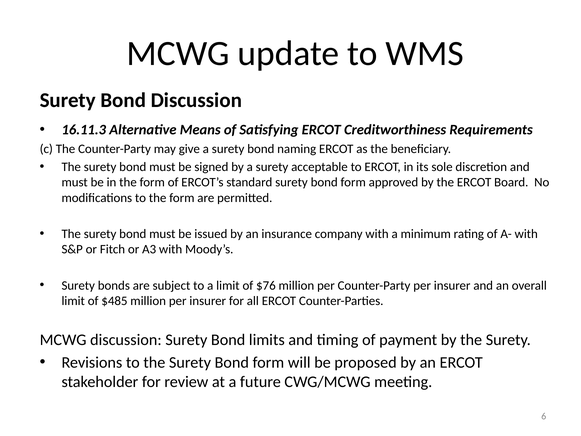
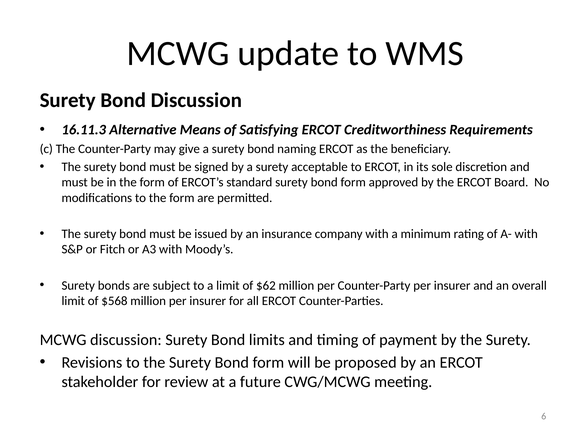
$76: $76 -> $62 (266, 285)
$485: $485 -> $568 (114, 301)
